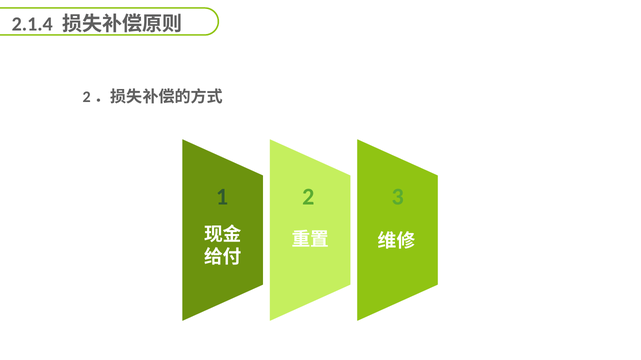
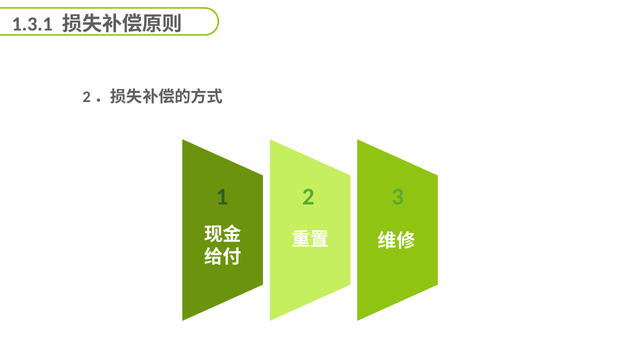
2.1.4: 2.1.4 -> 1.3.1 (32, 24)
